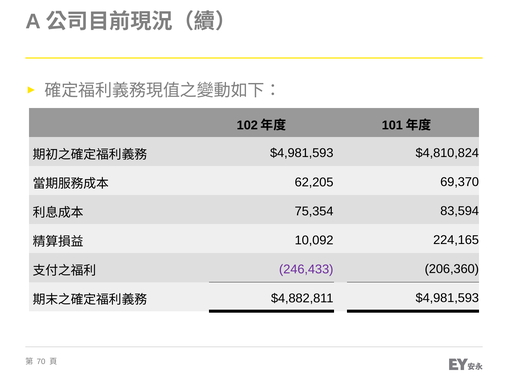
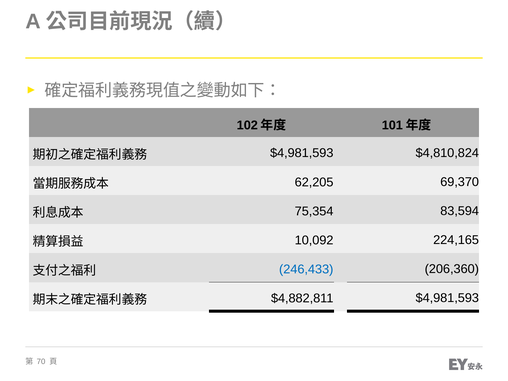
246,433 colour: purple -> blue (306, 269)
